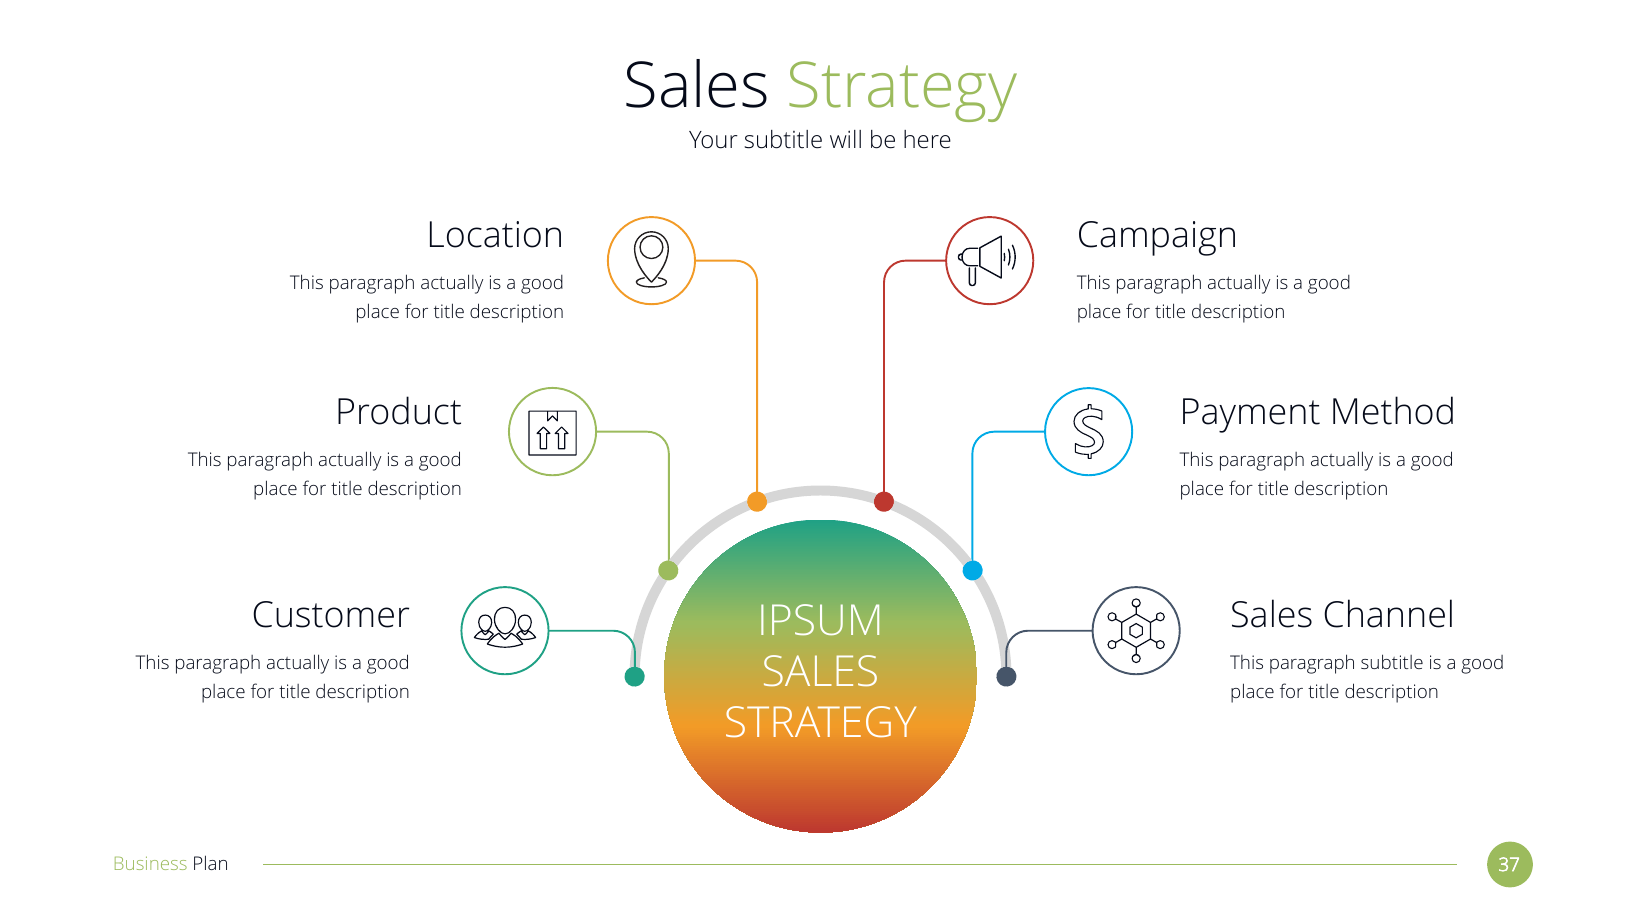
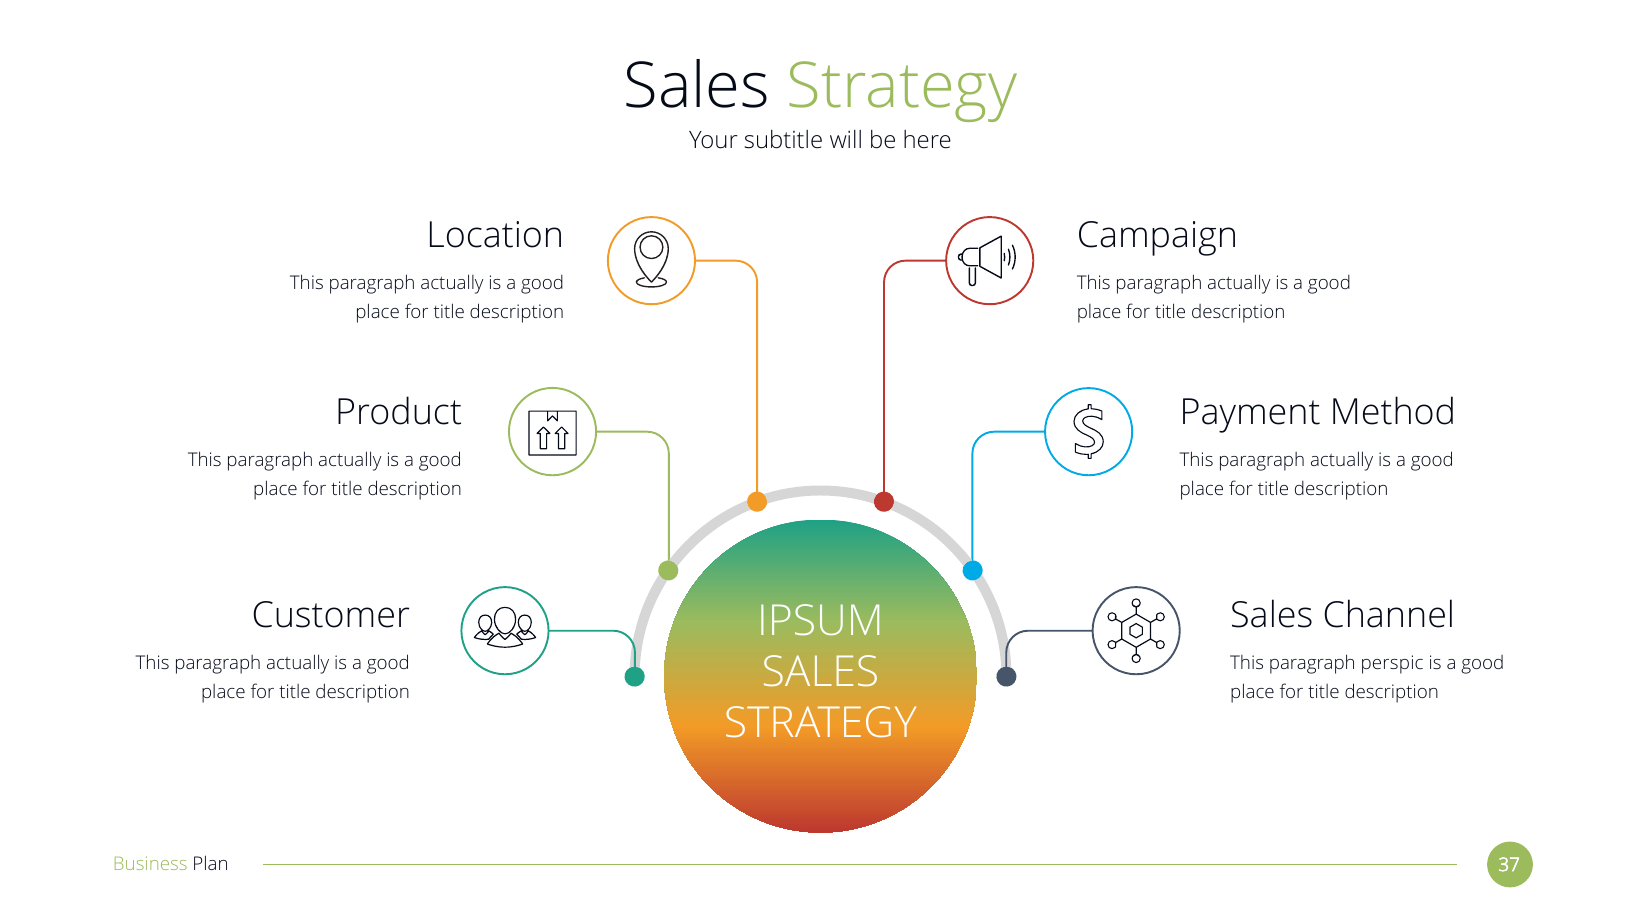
paragraph subtitle: subtitle -> perspic (1392, 663)
